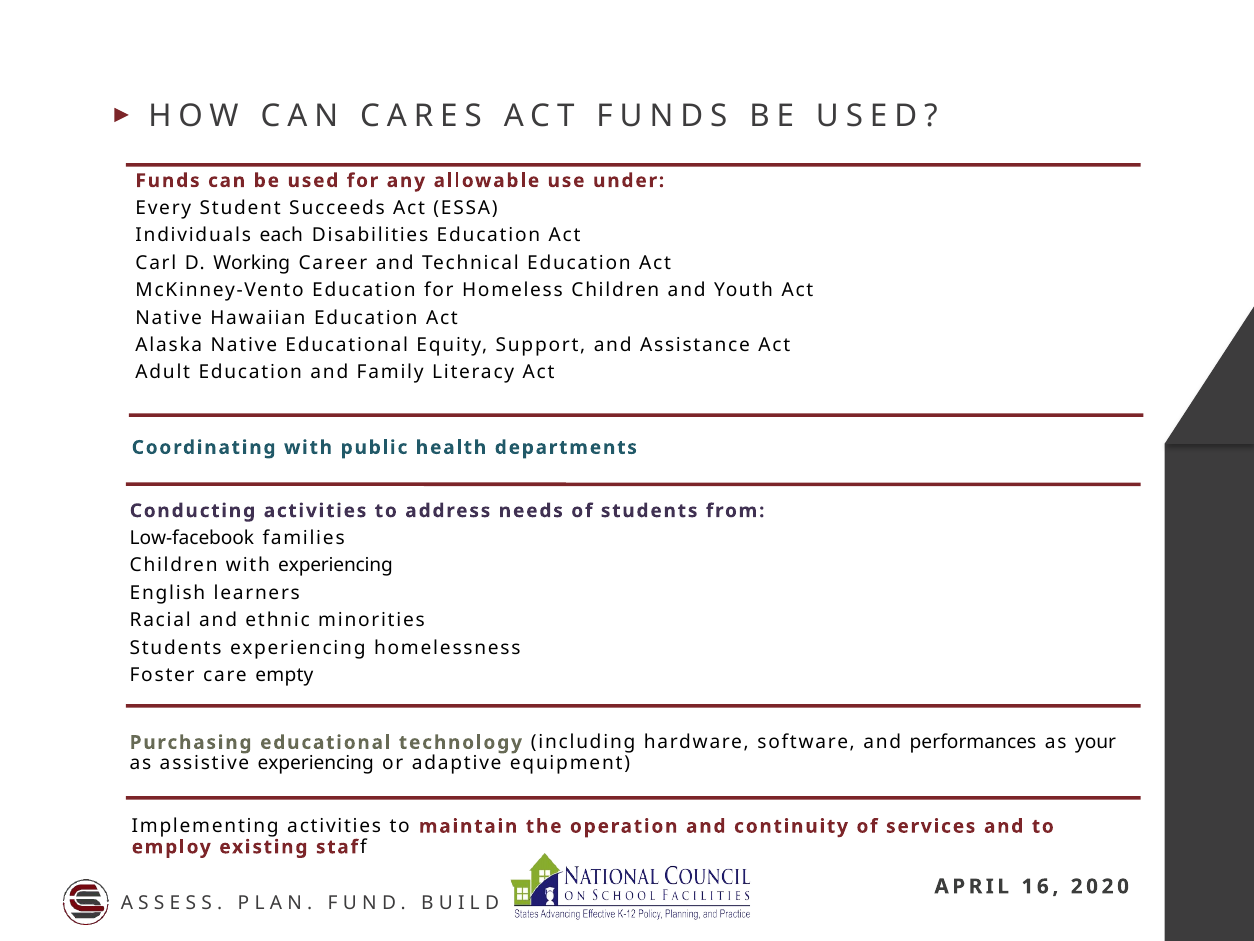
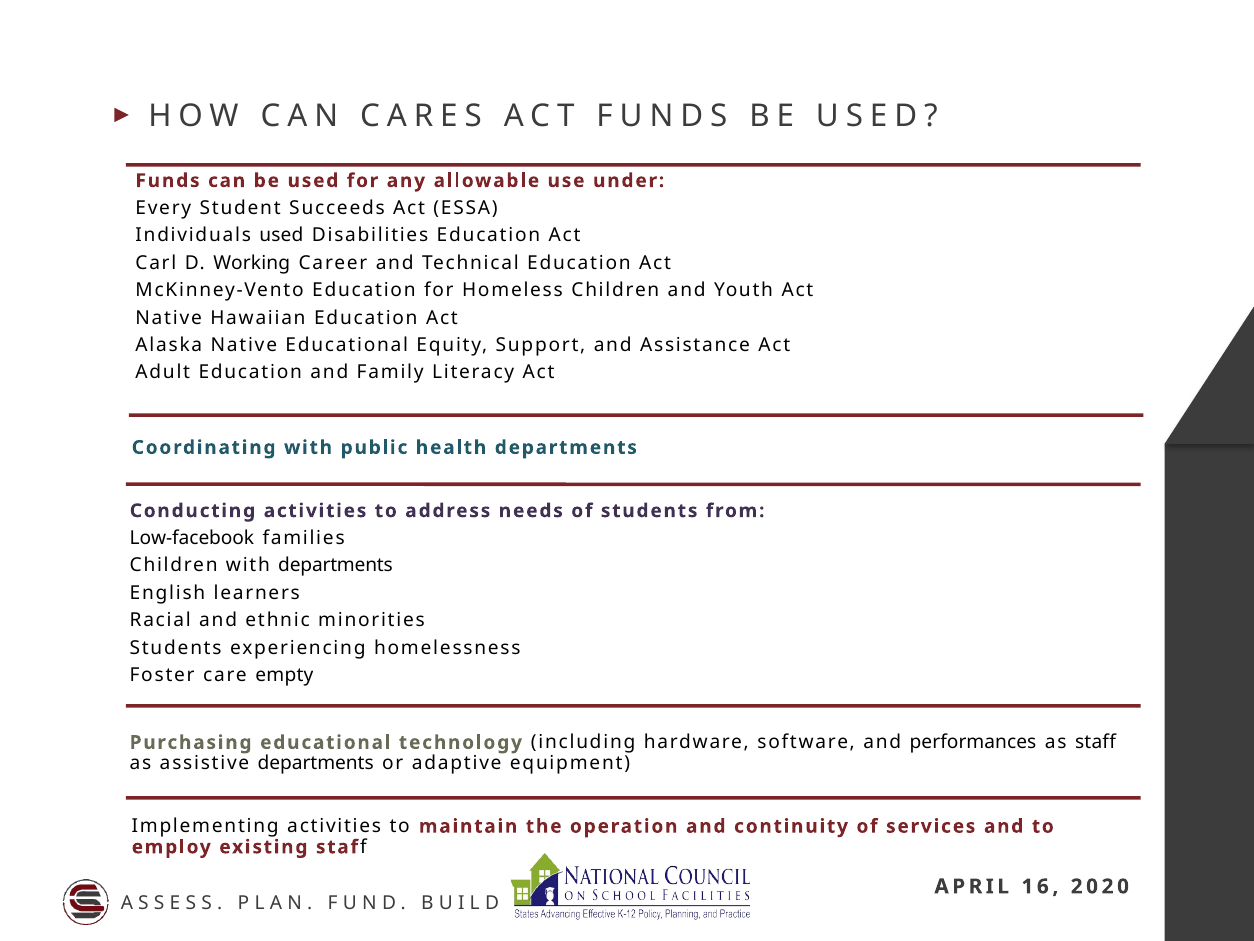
Individuals each: each -> used (281, 235)
with experiencing: experiencing -> departments (336, 565)
as your: your -> staff (1095, 742)
assistive experiencing: experiencing -> departments (316, 763)
